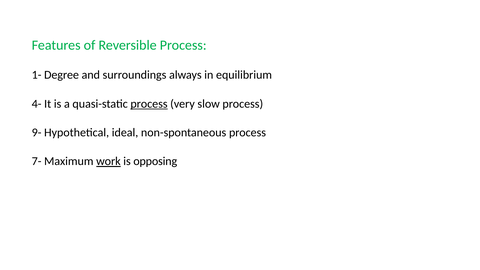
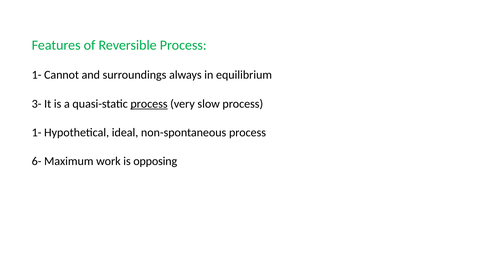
Degree: Degree -> Cannot (62, 75)
4-: 4- -> 3- (37, 104)
9-: 9- -> 1- (37, 133)
7-: 7- -> 6- (37, 161)
work underline: present -> none (108, 161)
